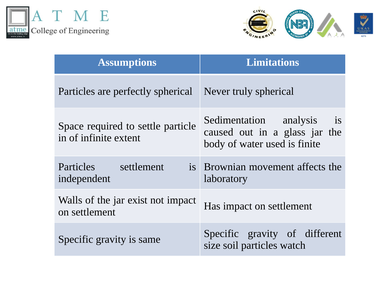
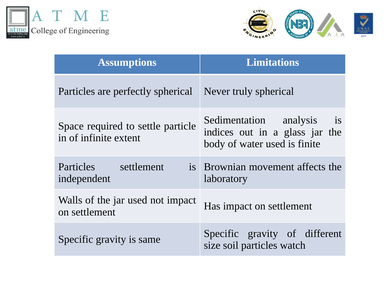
caused: caused -> indices (219, 132)
jar exist: exist -> used (137, 200)
